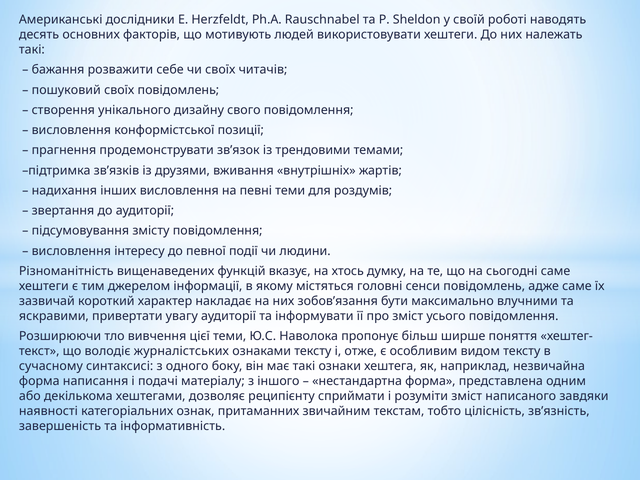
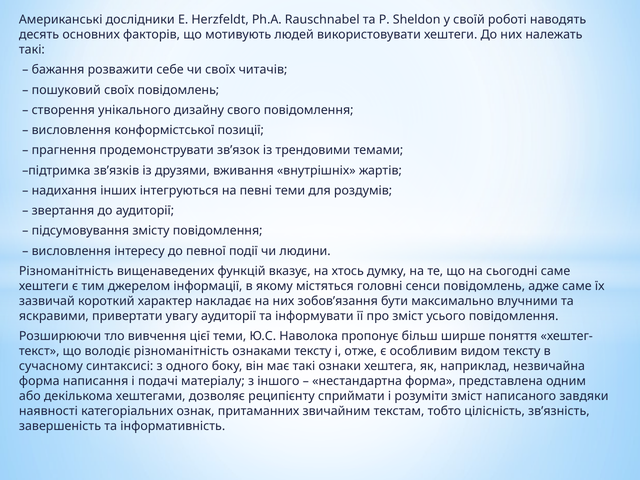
інших висловлення: висловлення -> інтегруються (179, 191)
володіє журналістських: журналістських -> різноманітність (181, 351)
